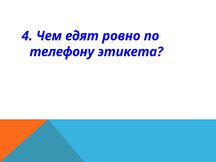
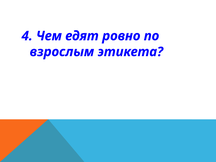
телефону: телефону -> взрослым (62, 52)
